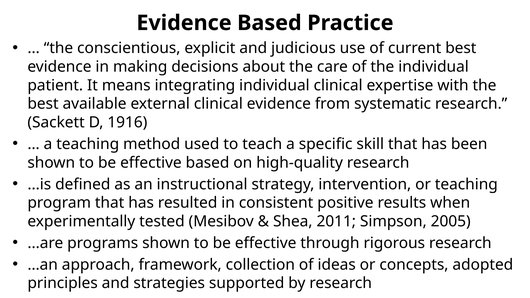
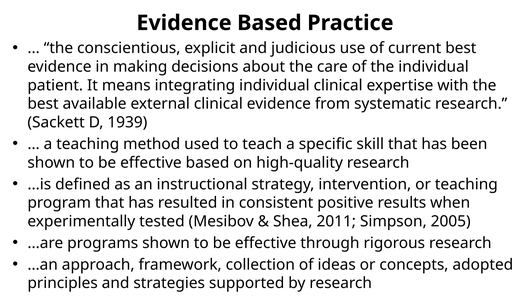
1916: 1916 -> 1939 (127, 122)
